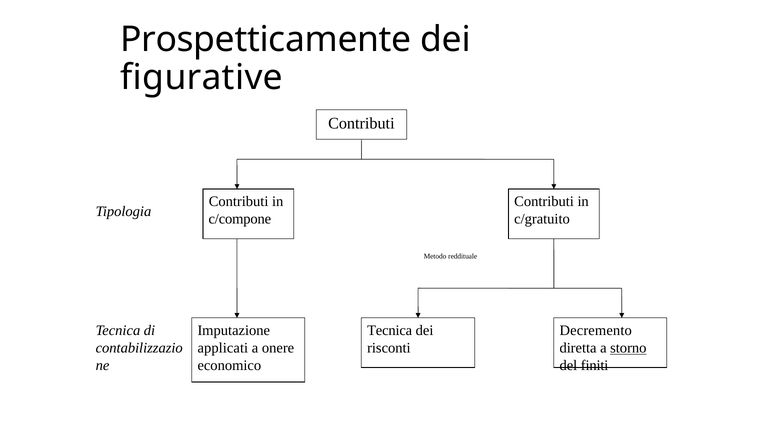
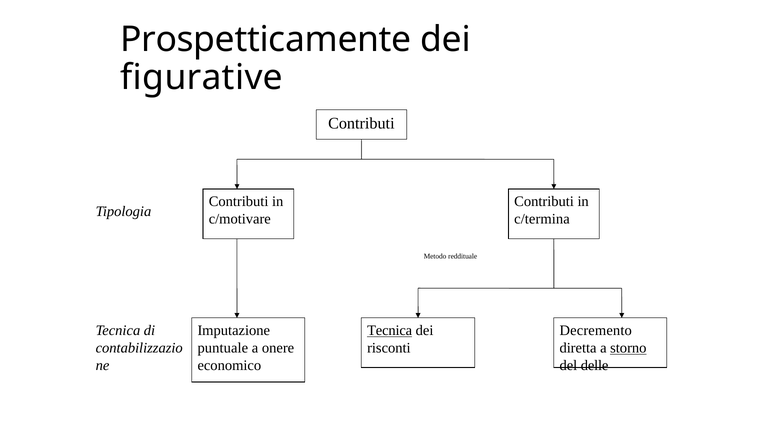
c/compone: c/compone -> c/motivare (240, 219)
c/gratuito: c/gratuito -> c/termina (542, 219)
Tecnica underline: none -> present (390, 330)
applicati: applicati -> puntuale (223, 348)
finiti: finiti -> delle (595, 365)
